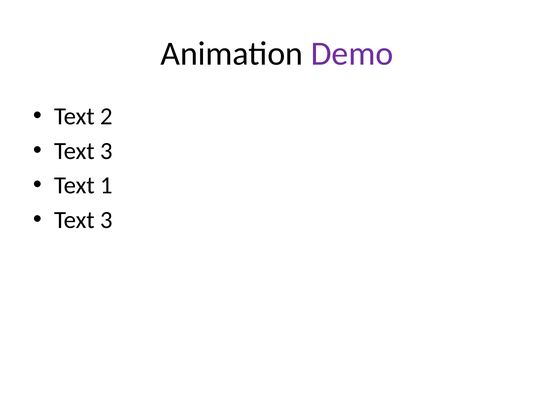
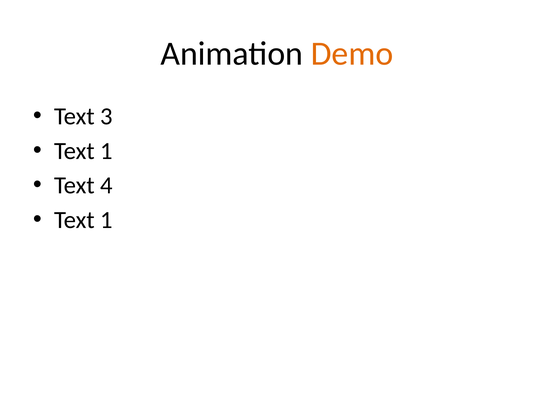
Demo colour: purple -> orange (352, 54)
2: 2 -> 3 (107, 116)
3: 3 -> 1 (107, 151)
1: 1 -> 4 (107, 185)
3: 3 -> 1 (107, 220)
